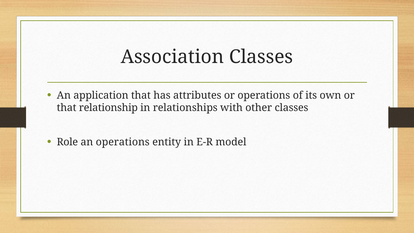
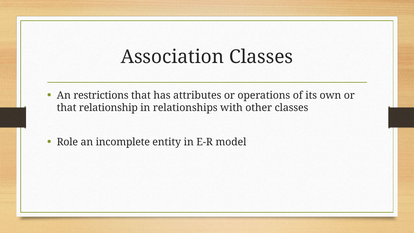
application: application -> restrictions (101, 95)
an operations: operations -> incomplete (123, 142)
